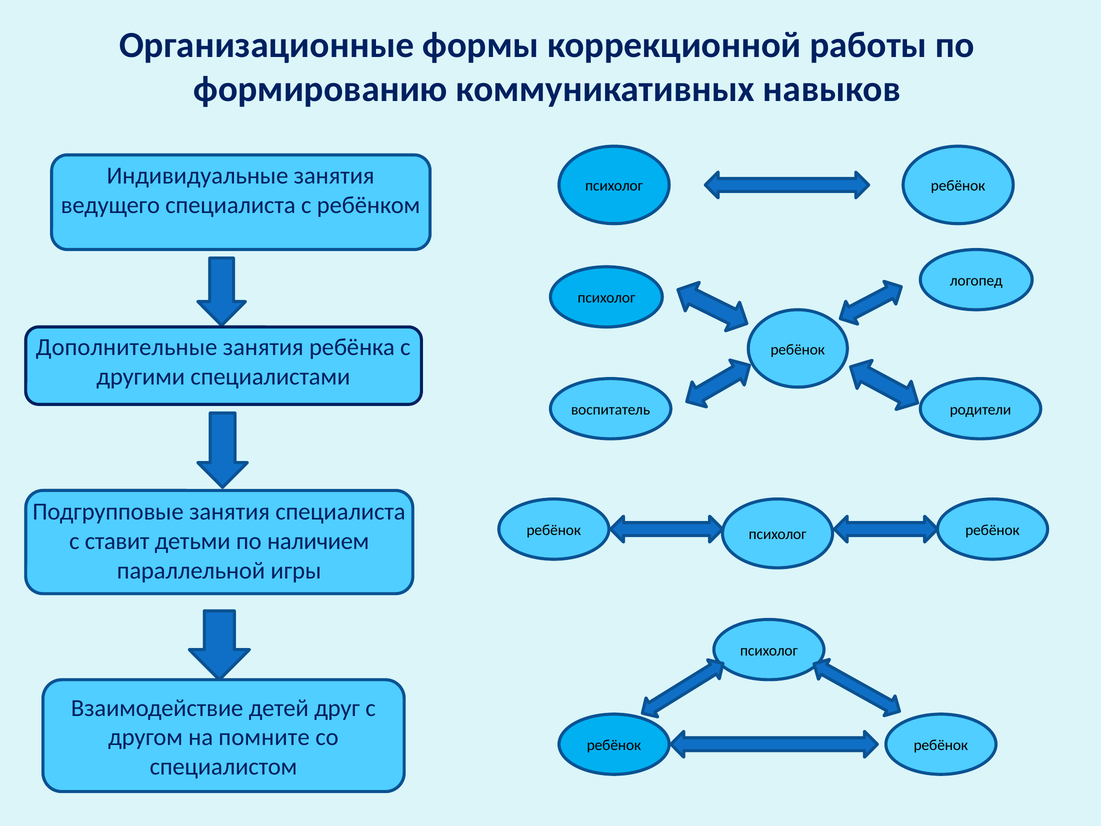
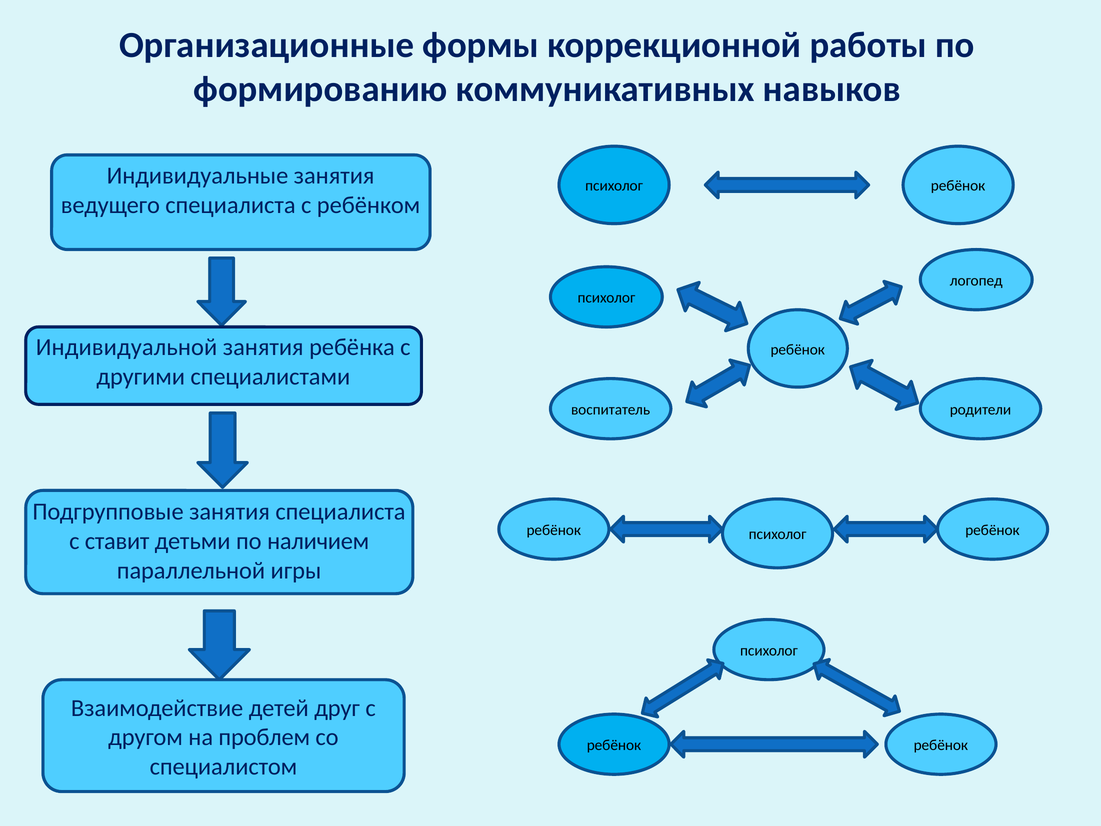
Дополнительные: Дополнительные -> Индивидуальной (127, 347)
помните: помните -> проблем (264, 737)
